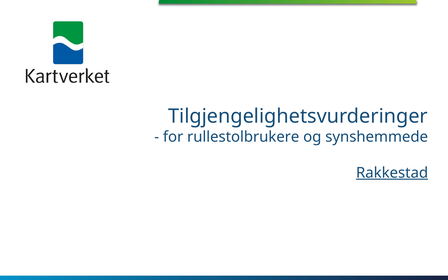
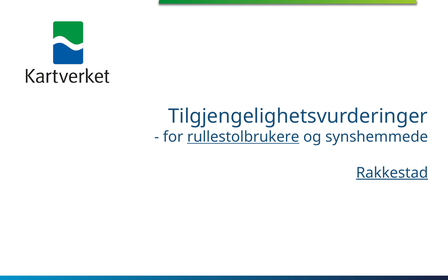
rullestolbrukere underline: none -> present (243, 137)
